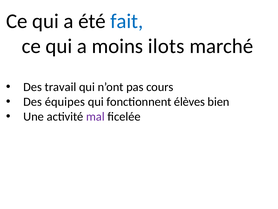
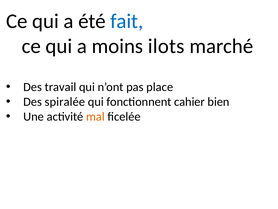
cours: cours -> place (160, 87)
équipes: équipes -> spiralée (65, 102)
élèves: élèves -> cahier (189, 102)
mal colour: purple -> orange (95, 116)
